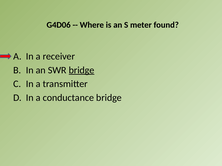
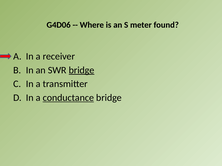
conductance underline: none -> present (68, 98)
